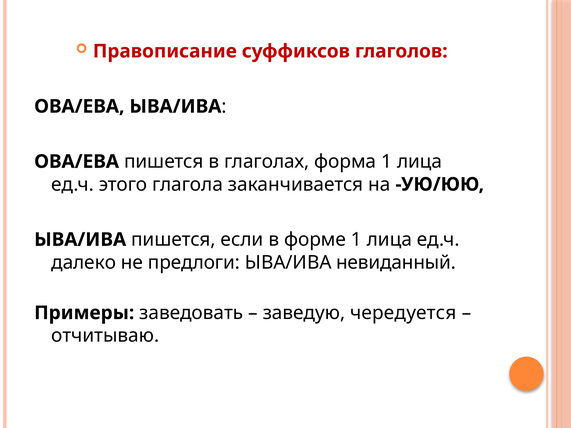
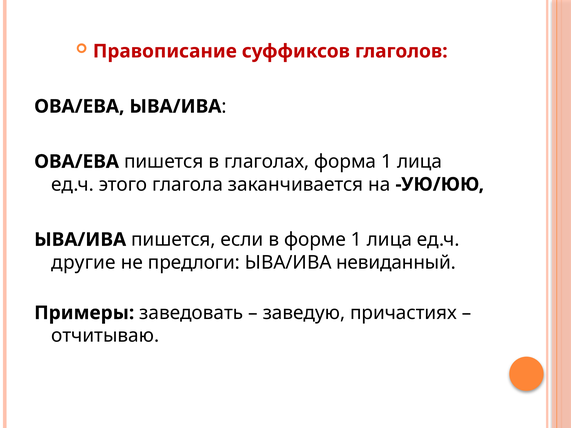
далеко: далеко -> другие (84, 263)
чередуется: чередуется -> причастиях (403, 313)
